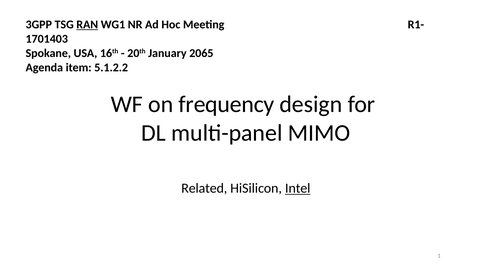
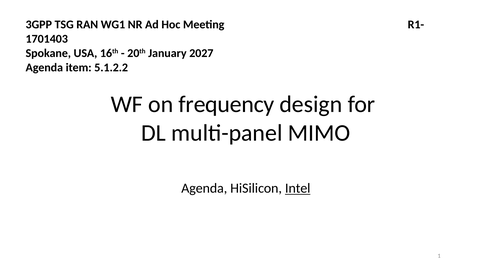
RAN underline: present -> none (87, 25)
2065: 2065 -> 2027 (201, 53)
Related: Related -> Agenda (204, 189)
